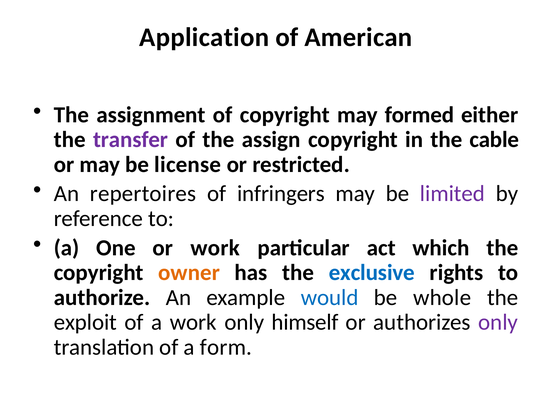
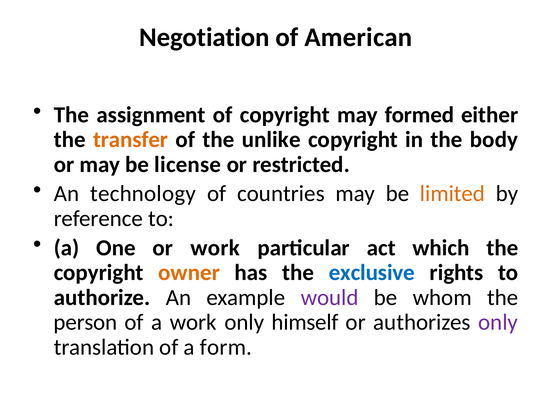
Application: Application -> Negotiation (204, 37)
transfer colour: purple -> orange (131, 140)
assign: assign -> unlike (271, 140)
cable: cable -> body (494, 140)
repertoires: repertoires -> technology (143, 194)
infringers: infringers -> countries (281, 194)
limited colour: purple -> orange (452, 194)
would colour: blue -> purple (330, 297)
whole: whole -> whom (442, 297)
exploit: exploit -> person (85, 322)
